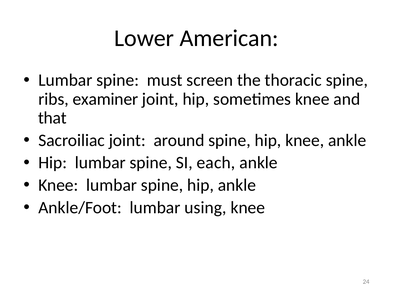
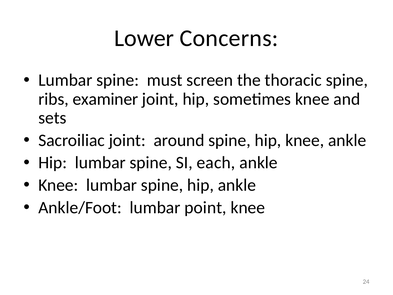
American: American -> Concerns (229, 38)
that: that -> sets (52, 118)
using: using -> point (205, 207)
